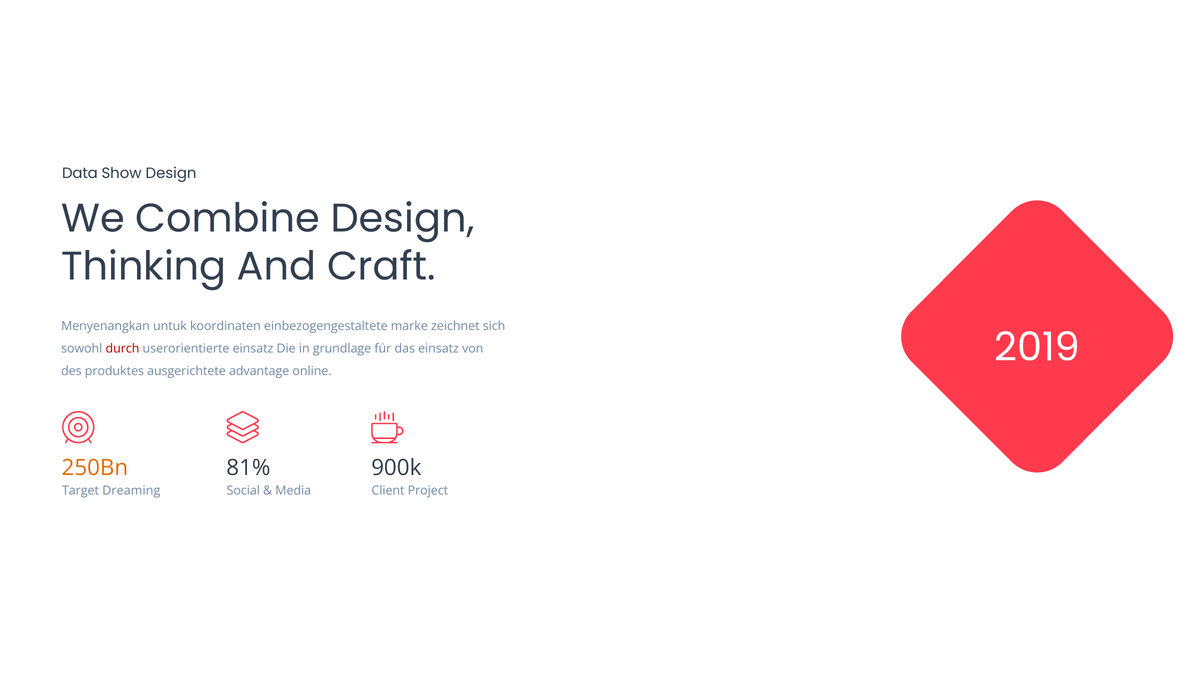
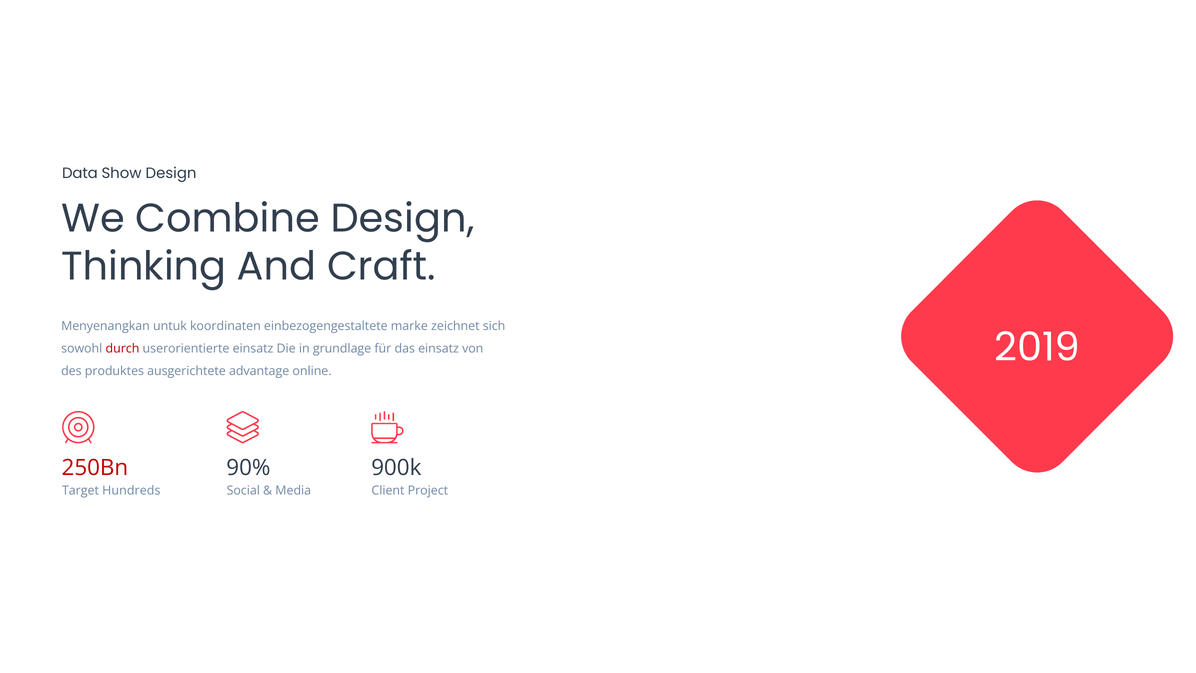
250Bn colour: orange -> red (95, 468)
81%: 81% -> 90% (248, 468)
Dreaming: Dreaming -> Hundreds (131, 490)
